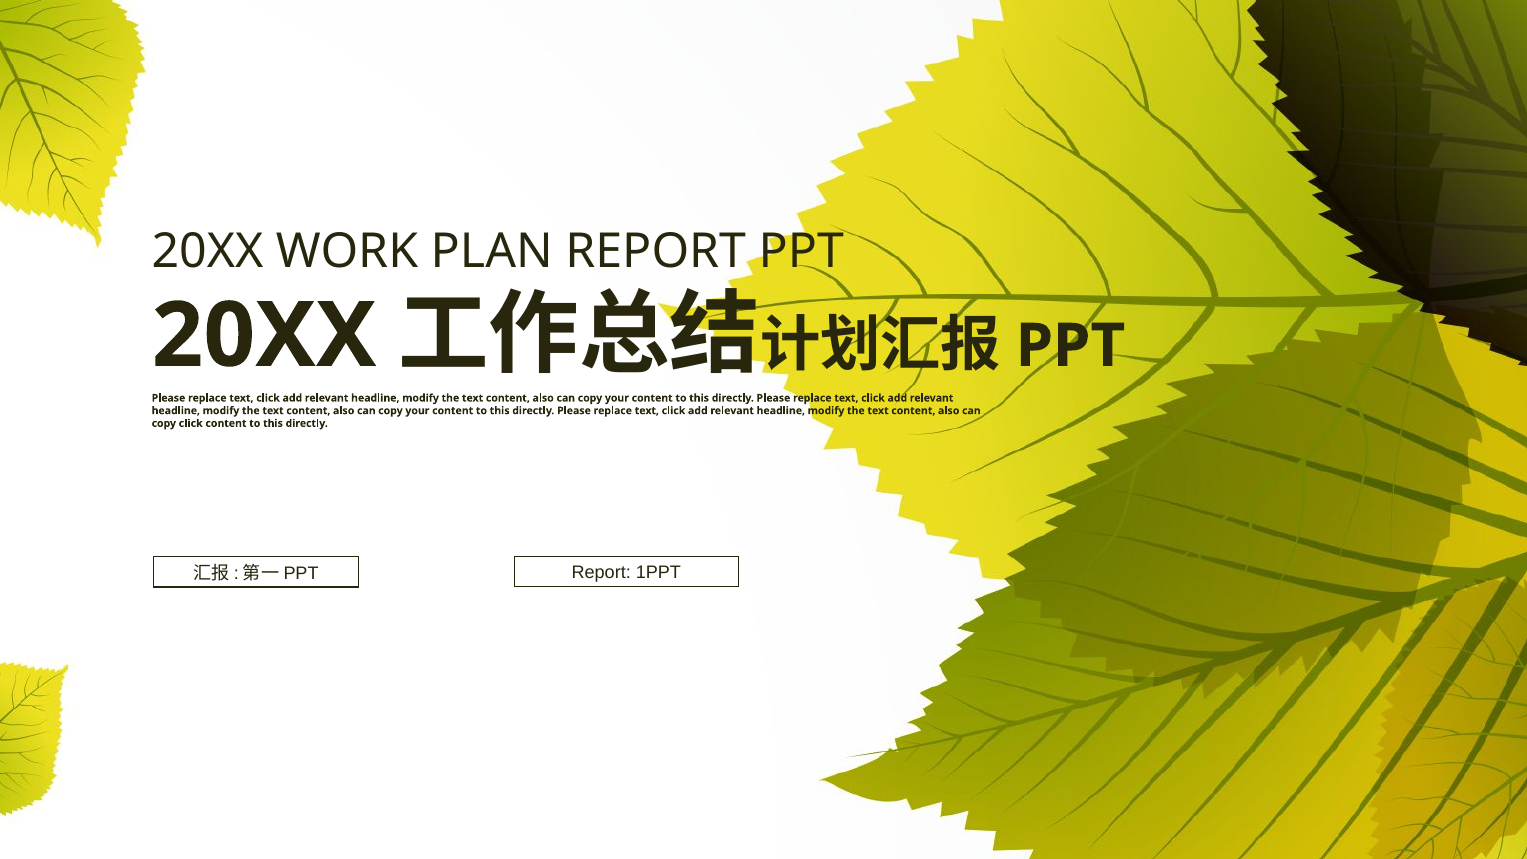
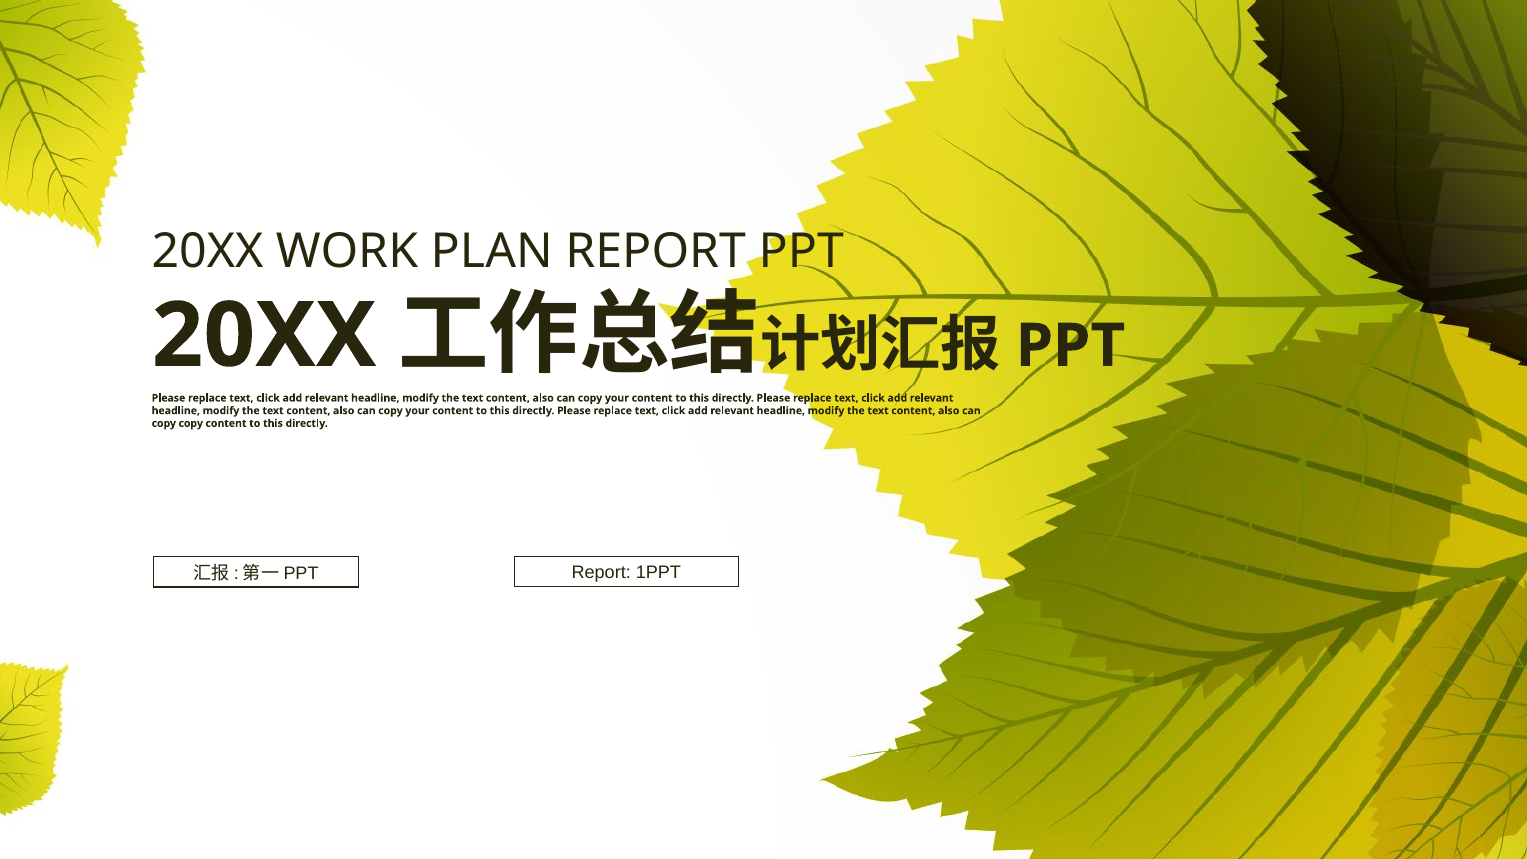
copy click: click -> copy (191, 423)
